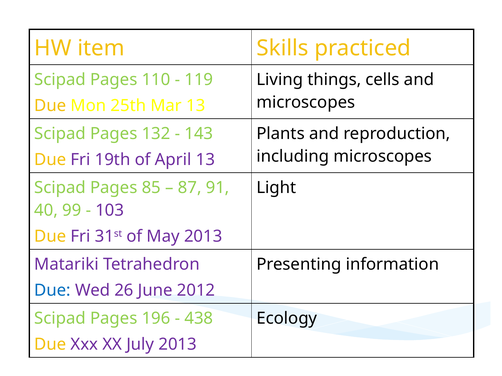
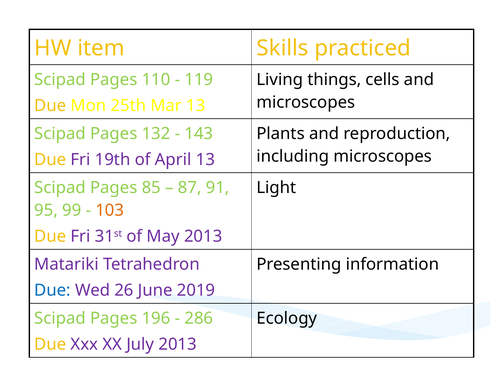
40: 40 -> 95 (46, 211)
103 colour: purple -> orange (110, 211)
2012: 2012 -> 2019 (196, 291)
438: 438 -> 286 (199, 319)
